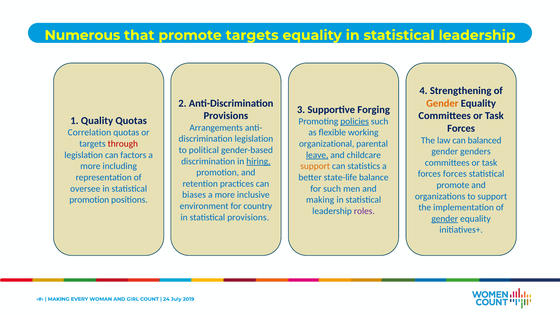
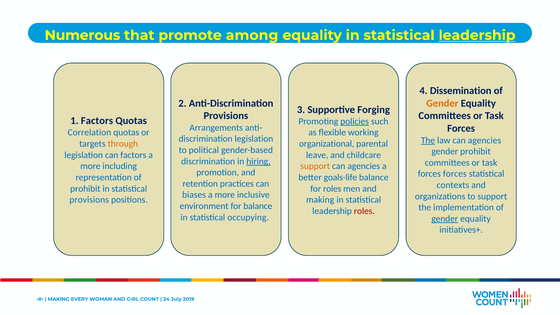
promote targets: targets -> among (252, 35)
leadership underline: none -> present (477, 35)
Strengthening: Strengthening -> Dissemination (461, 91)
1 Quality: Quality -> Factors (97, 121)
The underline: none -> present (428, 140)
law can balanced: balanced -> agencies (484, 140)
through colour: red -> orange (123, 144)
gender genders: genders -> prohibit (475, 151)
leave underline: present -> none (317, 155)
statistics: statistics -> agencies (364, 166)
state-life: state-life -> goals-life (340, 177)
promote: promote -> contexts (453, 185)
oversee: oversee -> prohibit (85, 189)
for such: such -> roles (332, 189)
promotion: promotion -> provisions (89, 200)
for country: country -> balance (258, 206)
roles colour: purple -> red (364, 211)
statistical provisions: provisions -> occupying (248, 217)
